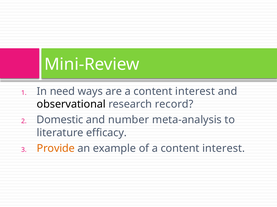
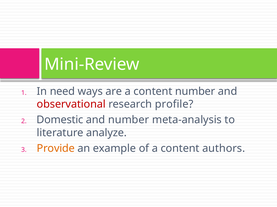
are a content interest: interest -> number (195, 92)
observational colour: black -> red (71, 105)
record: record -> profile (174, 105)
efficacy: efficacy -> analyze (106, 133)
of a content interest: interest -> authors (224, 149)
